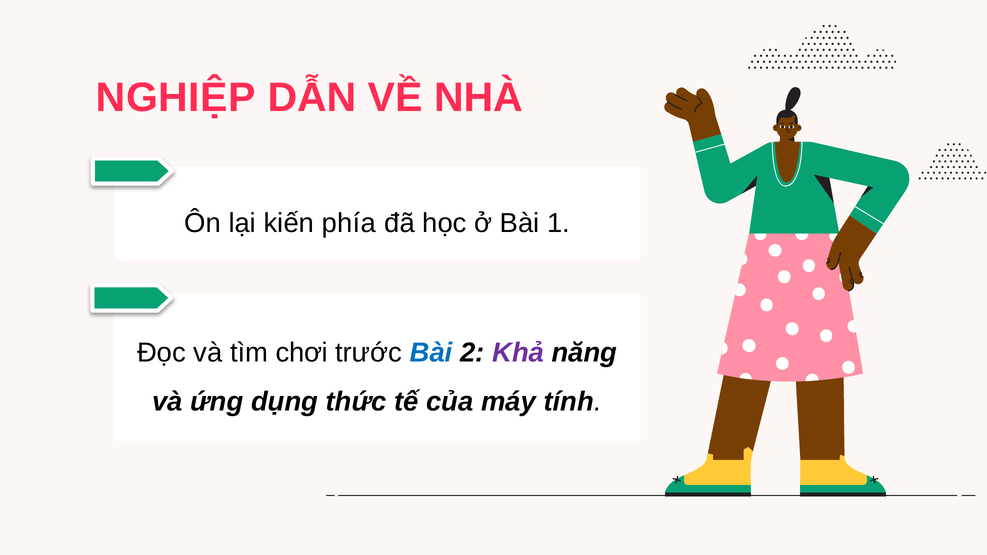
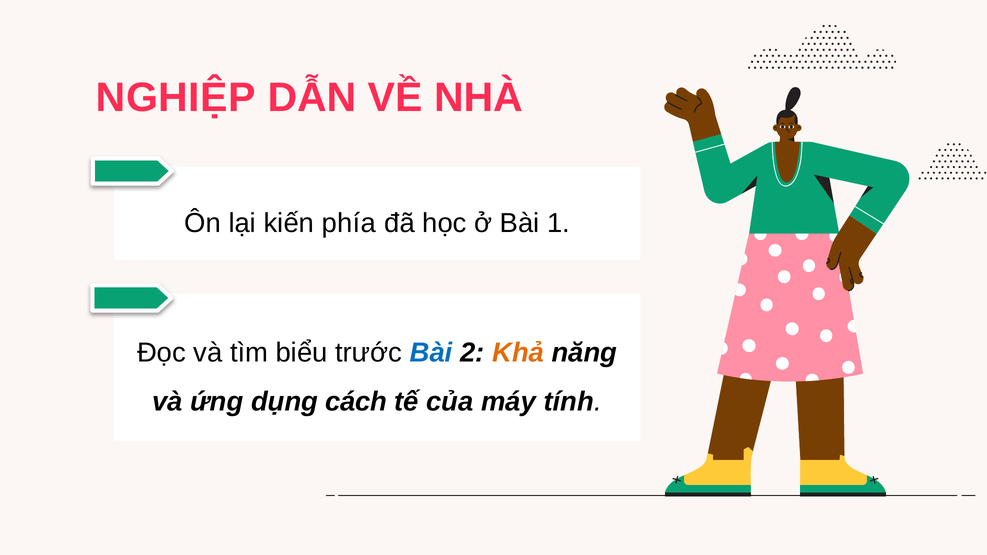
chơi: chơi -> biểu (302, 353)
Khả colour: purple -> orange (518, 353)
thức: thức -> cách (356, 402)
